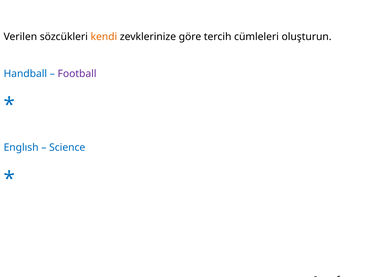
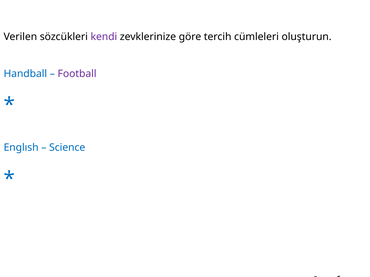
kendi colour: orange -> purple (104, 37)
